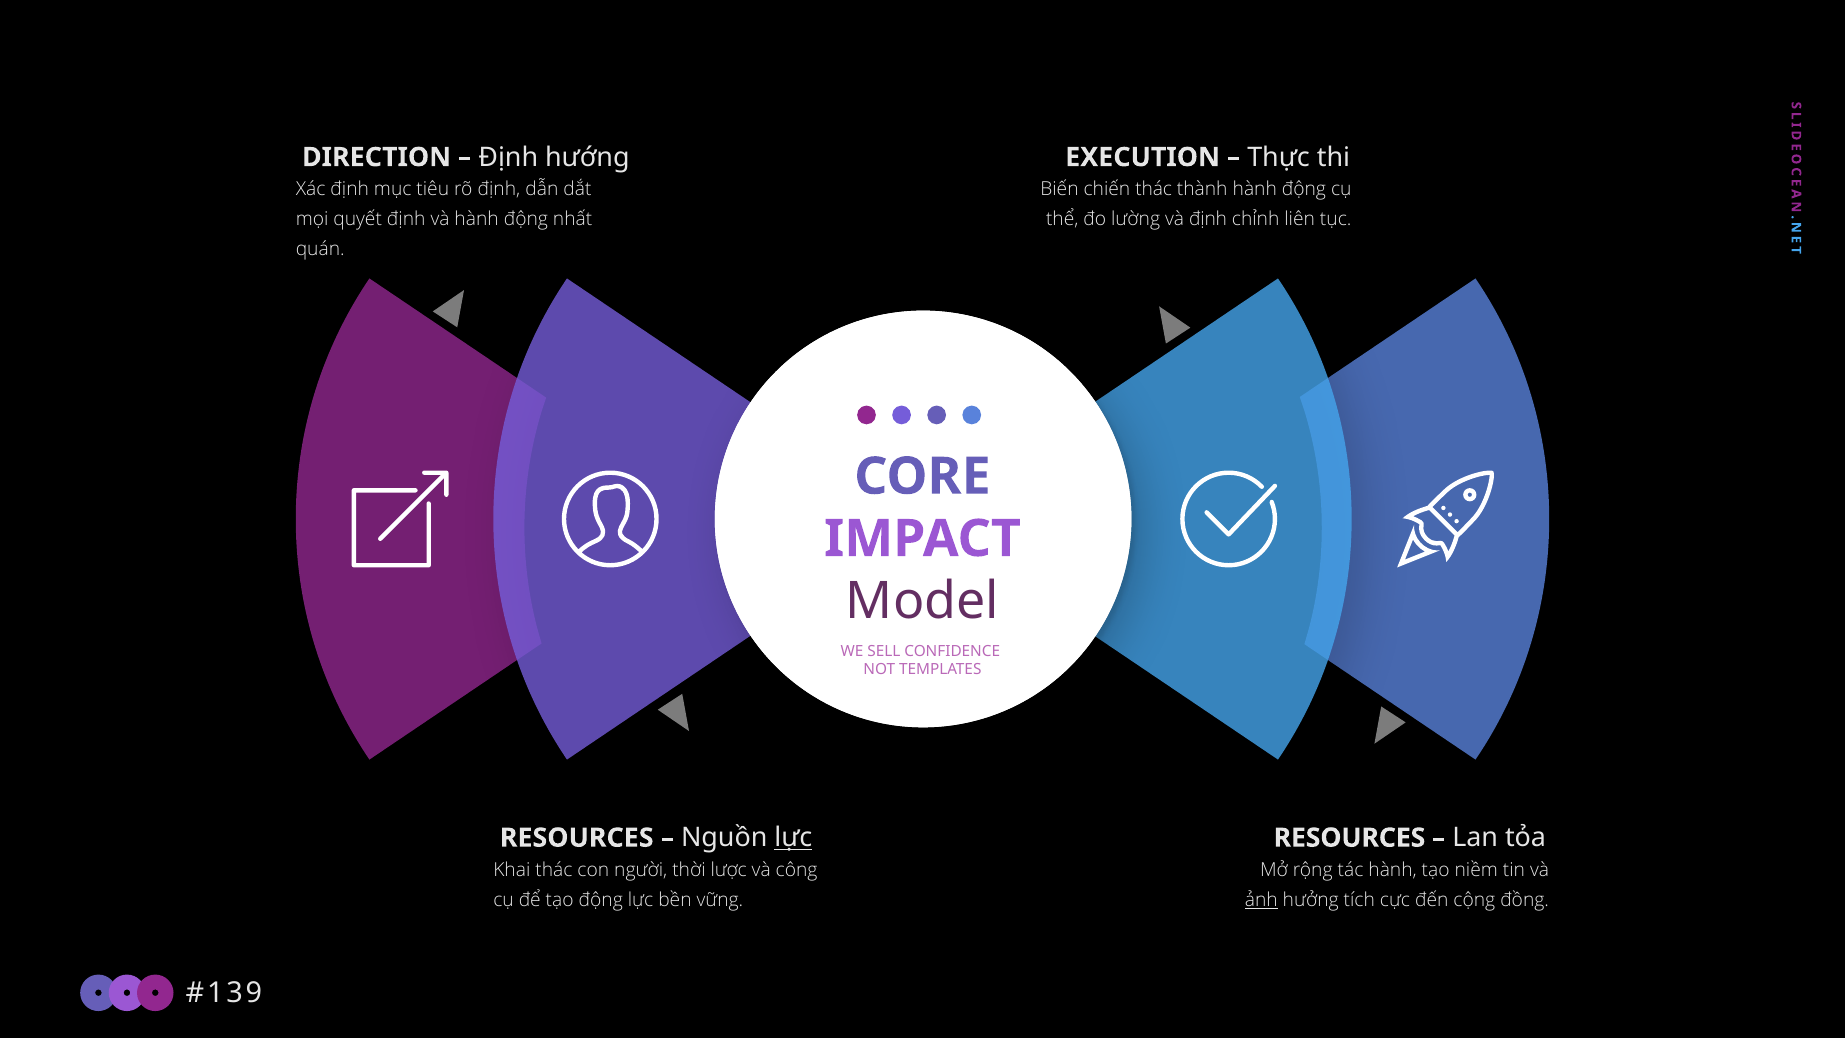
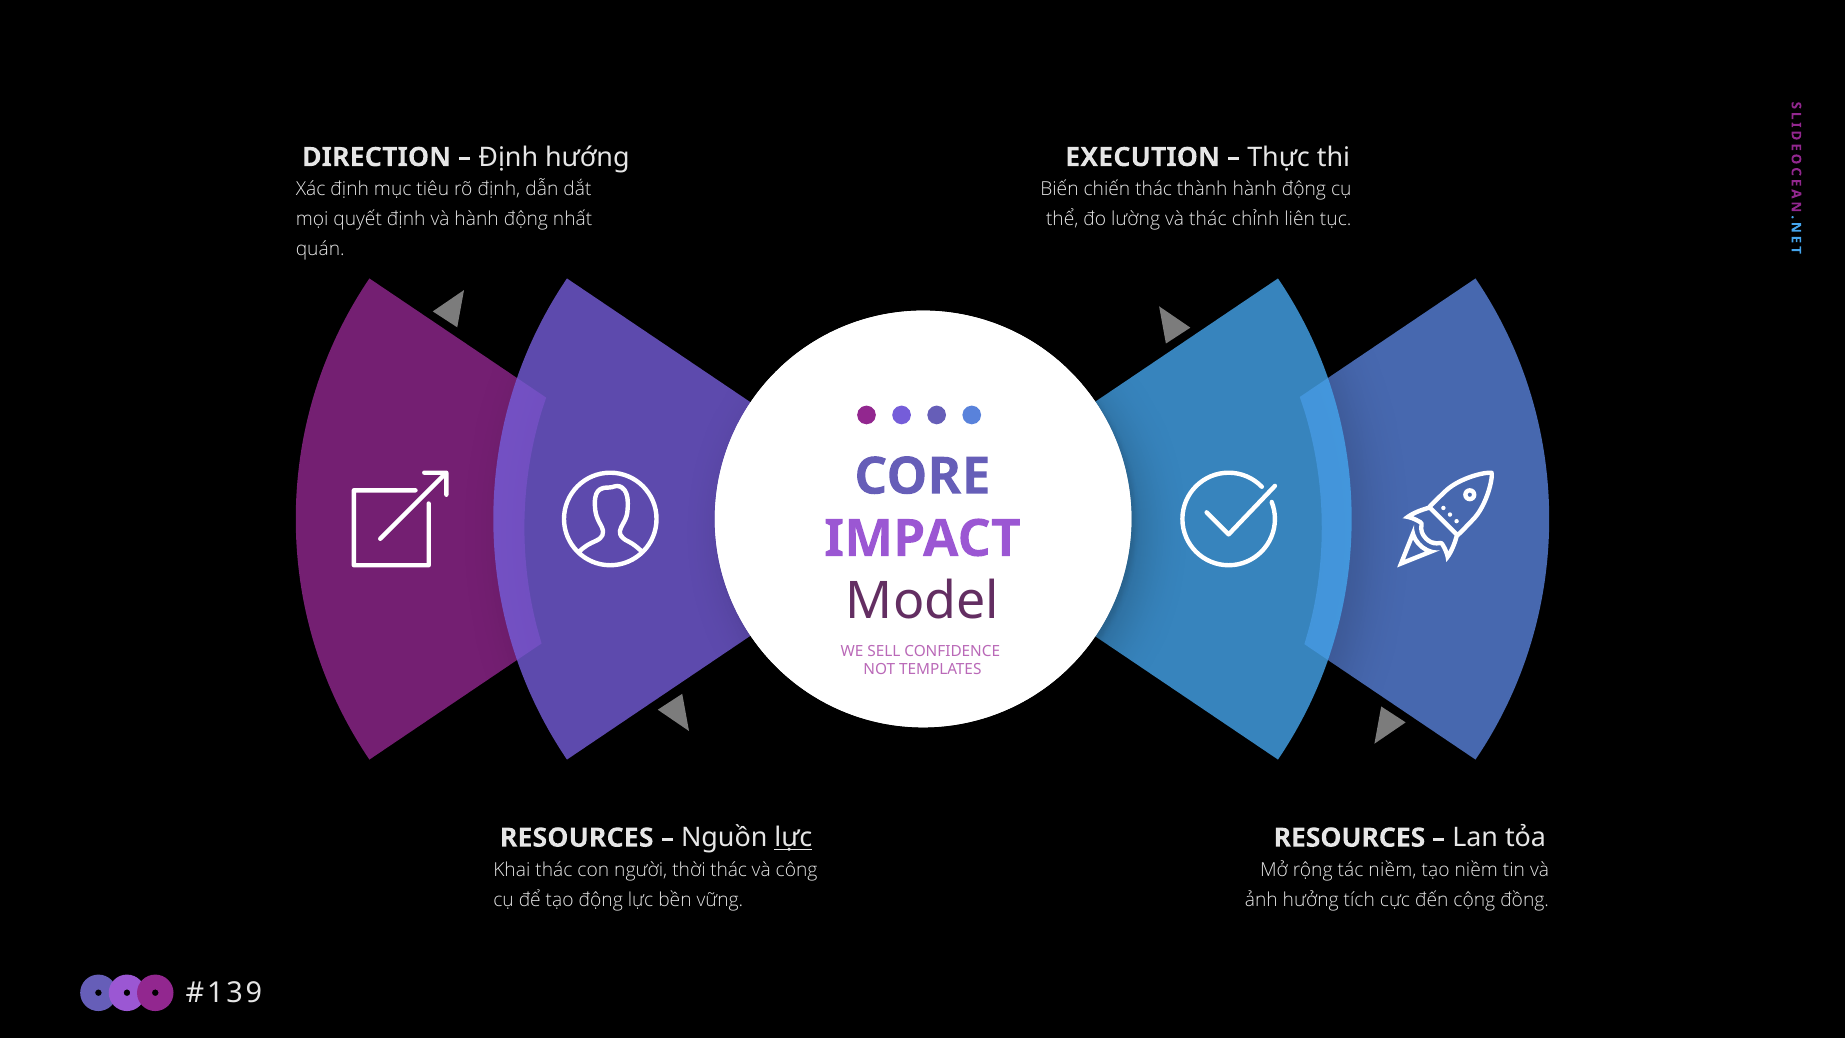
và định: định -> thác (1208, 219)
thời lược: lược -> thác (729, 870)
tác hành: hành -> niềm (1393, 870)
ảnh underline: present -> none (1261, 900)
